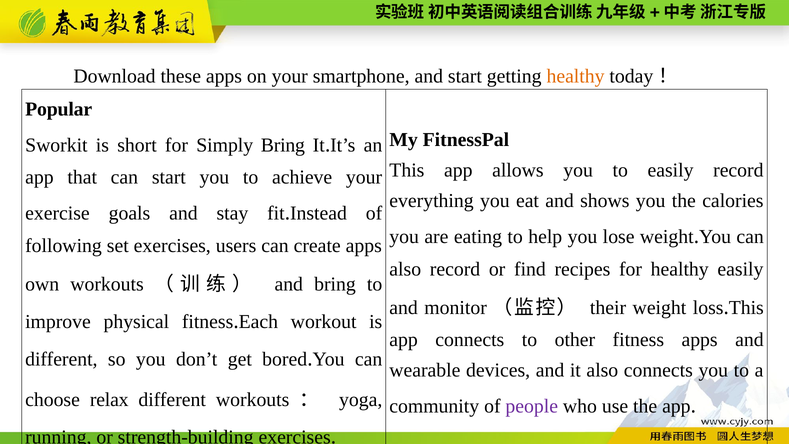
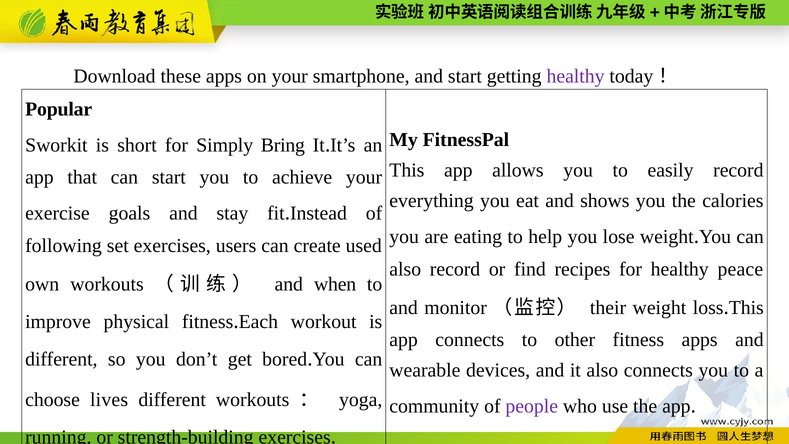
healthy colour: orange -> purple (576, 76)
create apps: apps -> used (364, 245)
healthy easily: easily -> peace (740, 269)
and bring: bring -> when (335, 284)
relax: relax -> lives (109, 399)
